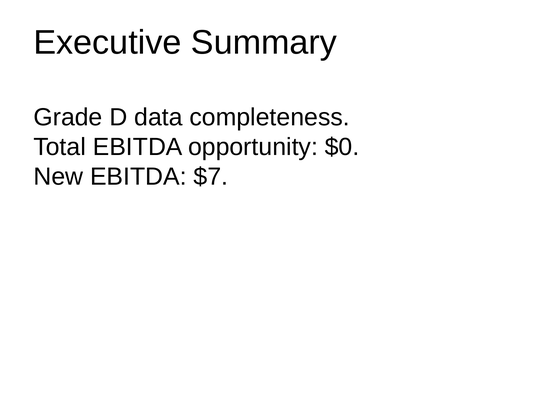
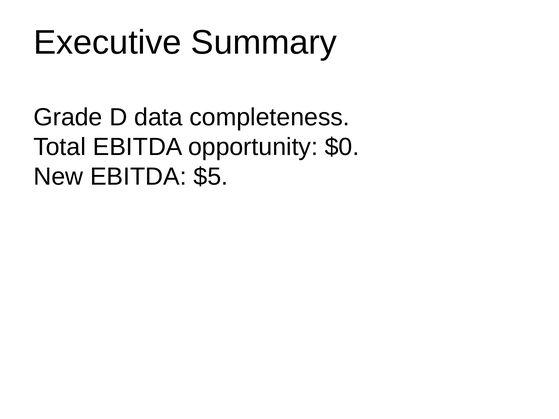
$7: $7 -> $5 (211, 177)
